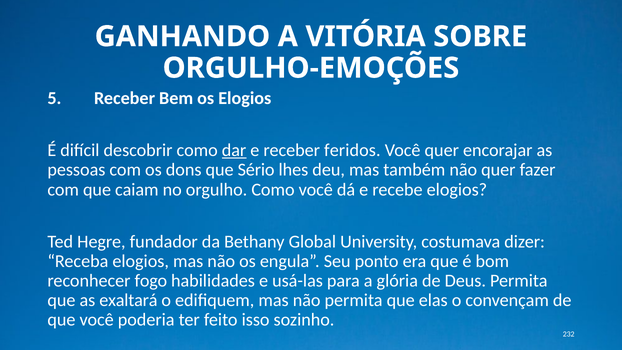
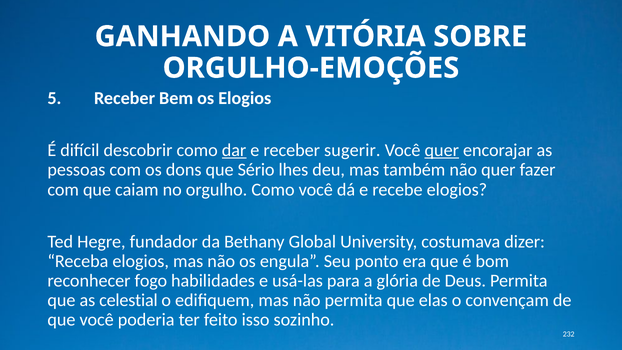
feridos: feridos -> sugerir (352, 150)
quer underline: none -> present (442, 150)
exaltará: exaltará -> celestial (128, 300)
